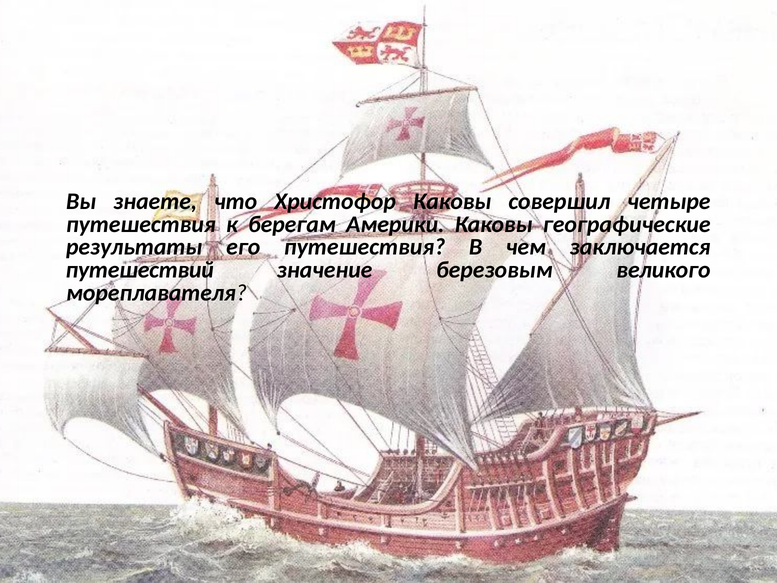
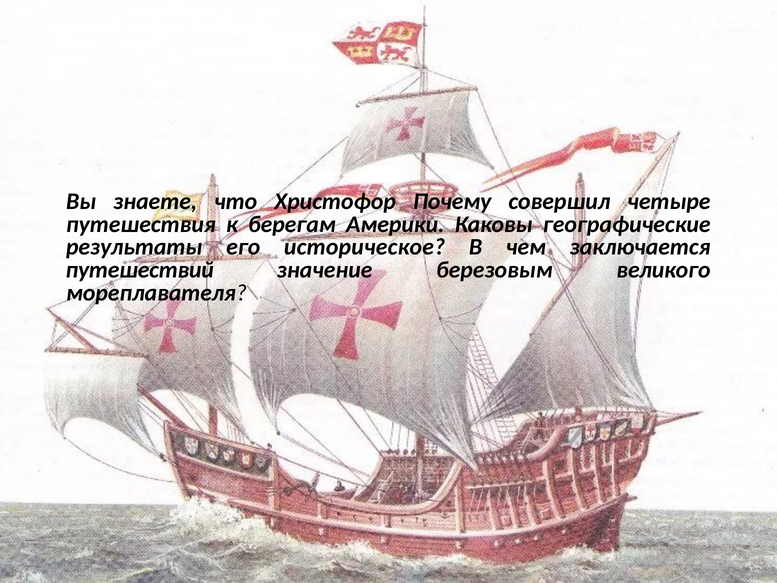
Христофор Каковы: Каковы -> Почему (452, 201)
его путешествия: путешествия -> историческое (365, 247)
